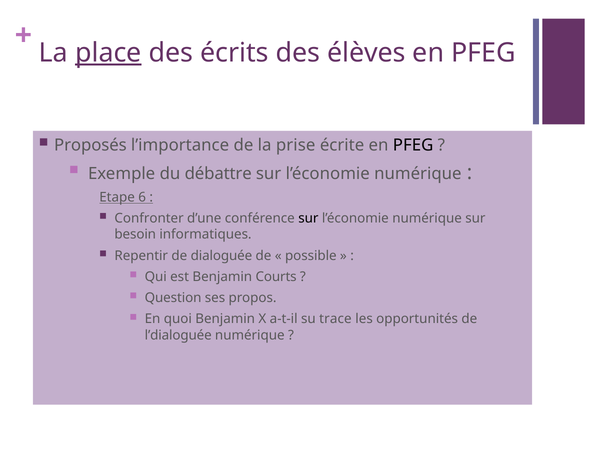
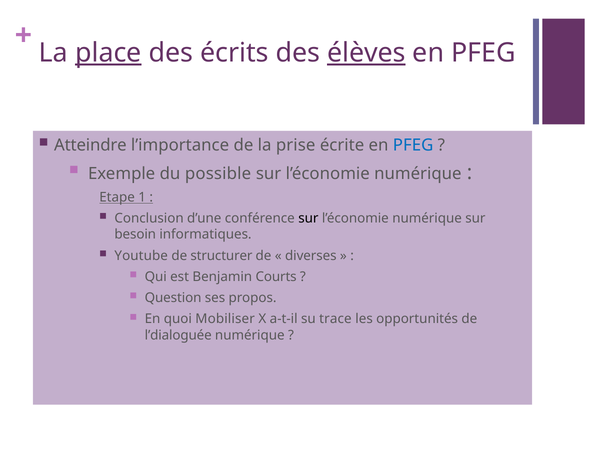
élèves underline: none -> present (366, 53)
Proposés: Proposés -> Atteindre (90, 145)
PFEG colour: black -> blue (413, 145)
débattre: débattre -> possible (218, 174)
6: 6 -> 1 (142, 197)
Confronter: Confronter -> Conclusion (149, 218)
Repentir: Repentir -> Youtube (141, 256)
dialoguée: dialoguée -> structurer (221, 256)
possible: possible -> diverses (311, 256)
quoi Benjamin: Benjamin -> Mobiliser (225, 319)
